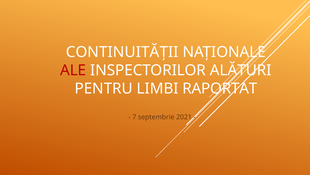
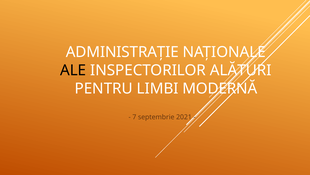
CONTINUITĂȚII: CONTINUITĂȚII -> ADMINISTRAȚIE (122, 52)
ALE colour: red -> black (73, 70)
RAPORTAT: RAPORTAT -> MODERNĂ (220, 88)
